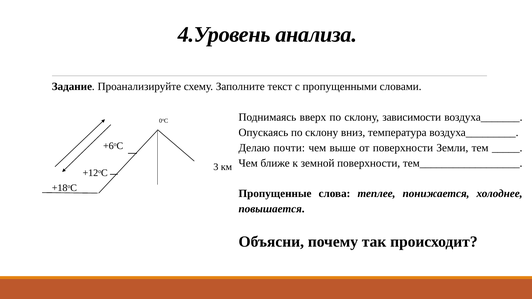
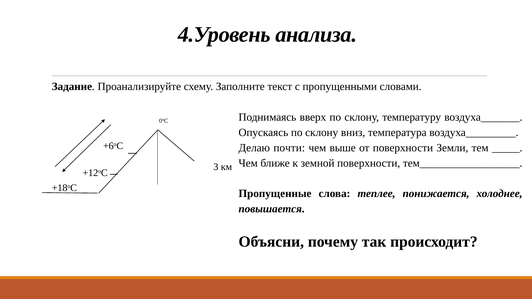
зависимости: зависимости -> температуру (412, 117)
